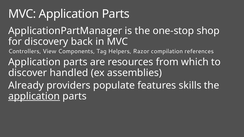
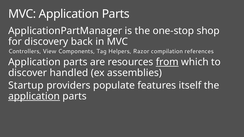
from underline: none -> present (167, 62)
Already: Already -> Startup (26, 86)
skills: skills -> itself (190, 86)
